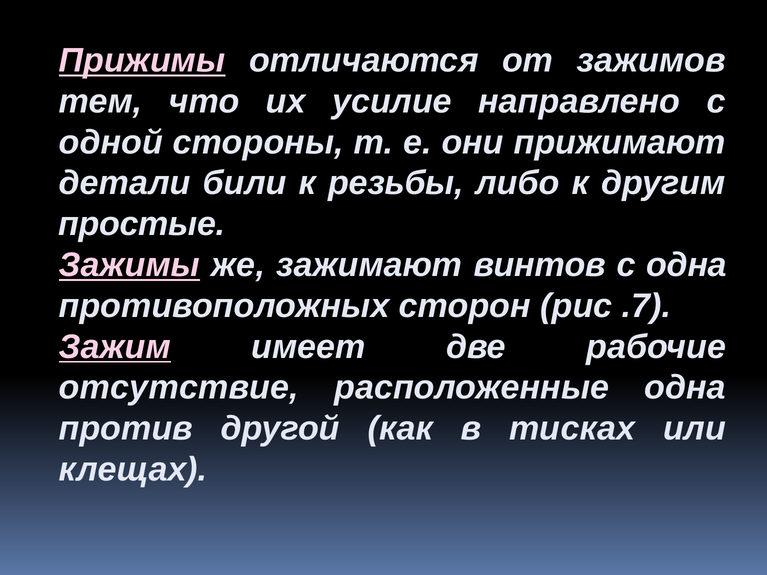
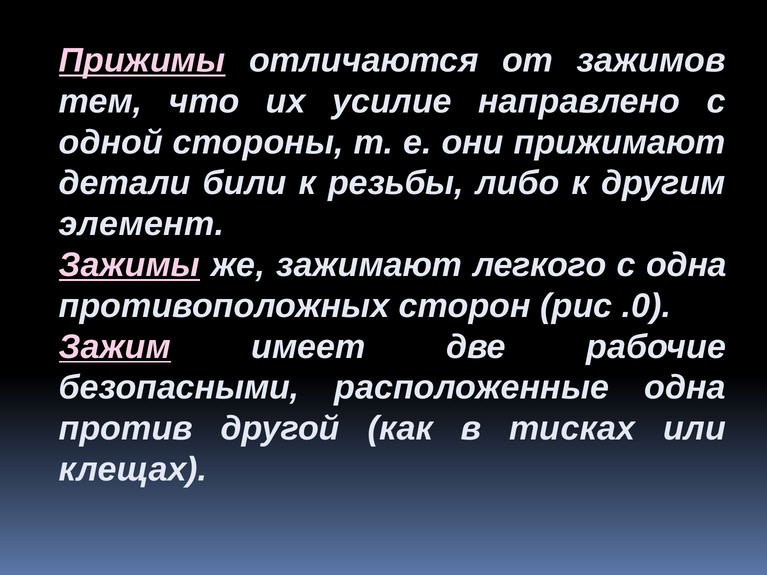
простые: простые -> элемент (142, 224)
винтов: винтов -> легкого (540, 265)
.7: .7 -> .0 (646, 306)
отсутствие: отсутствие -> безопасными (179, 388)
